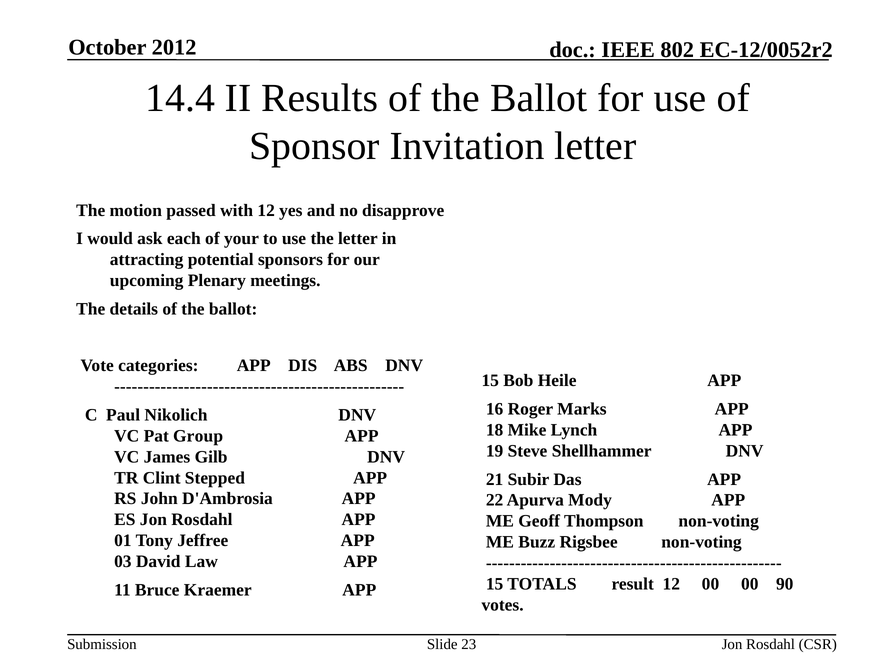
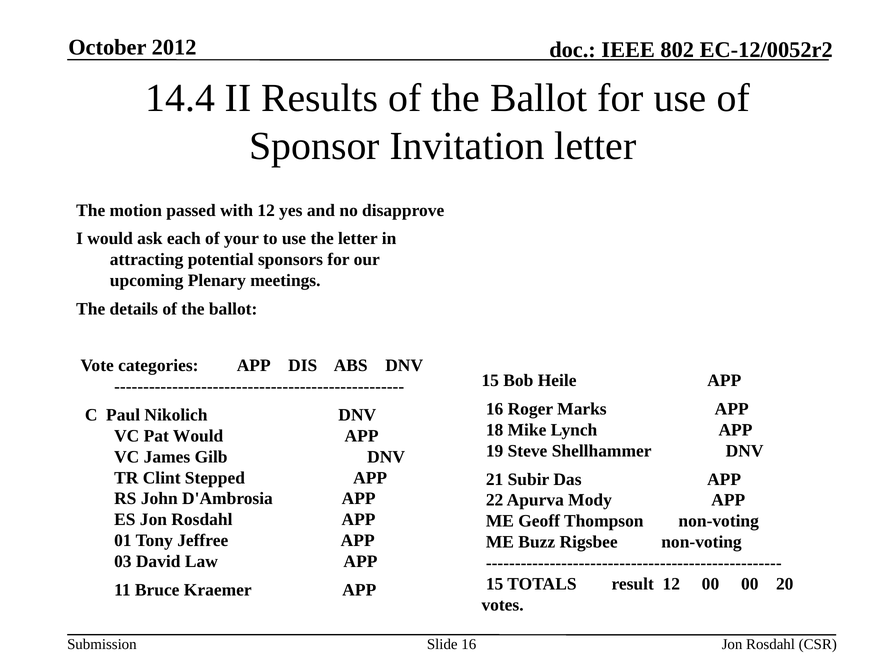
Pat Group: Group -> Would (198, 436)
90: 90 -> 20 (785, 584)
Slide 23: 23 -> 16 (469, 644)
